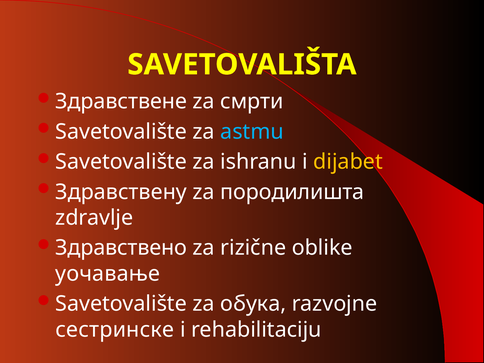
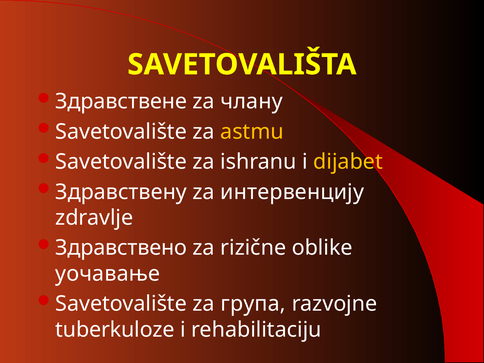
смрти: смрти -> члану (252, 102)
astmu colour: light blue -> yellow (252, 132)
породилишта: породилишта -> интервенцију (292, 192)
обука: обука -> група (253, 304)
сестринске: сестринске -> tuberkuloze (115, 330)
